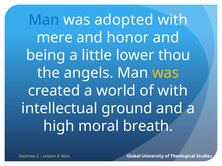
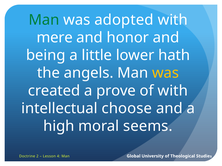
Man colour: blue -> green (44, 20)
thou: thou -> hath (174, 55)
world: world -> prove (116, 91)
ground: ground -> choose (127, 109)
breath: breath -> seems (148, 126)
